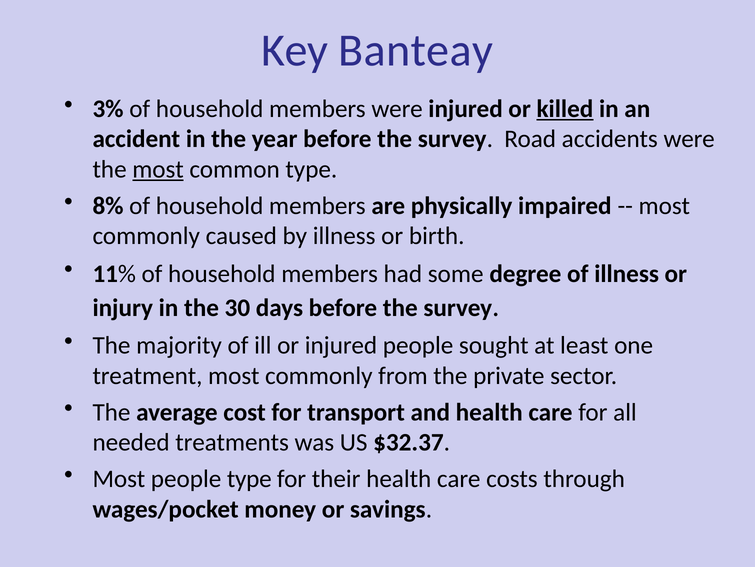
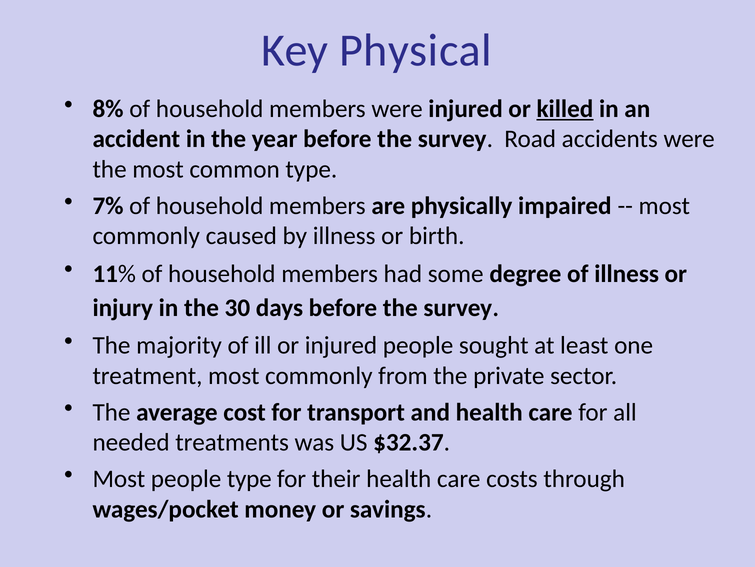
Banteay: Banteay -> Physical (416, 50)
3%: 3% -> 8% (108, 109)
most underline: present -> none (158, 169)
8%: 8% -> 7% (108, 206)
